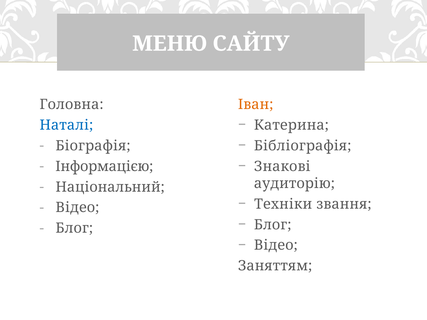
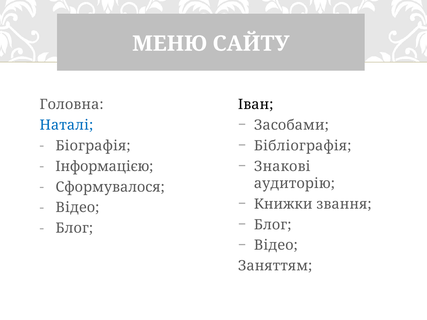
Іван colour: orange -> black (256, 105)
Катерина: Катерина -> Засобами (291, 125)
Національний: Національний -> Сформувалося (110, 187)
Техніки: Техніки -> Книжки (283, 204)
